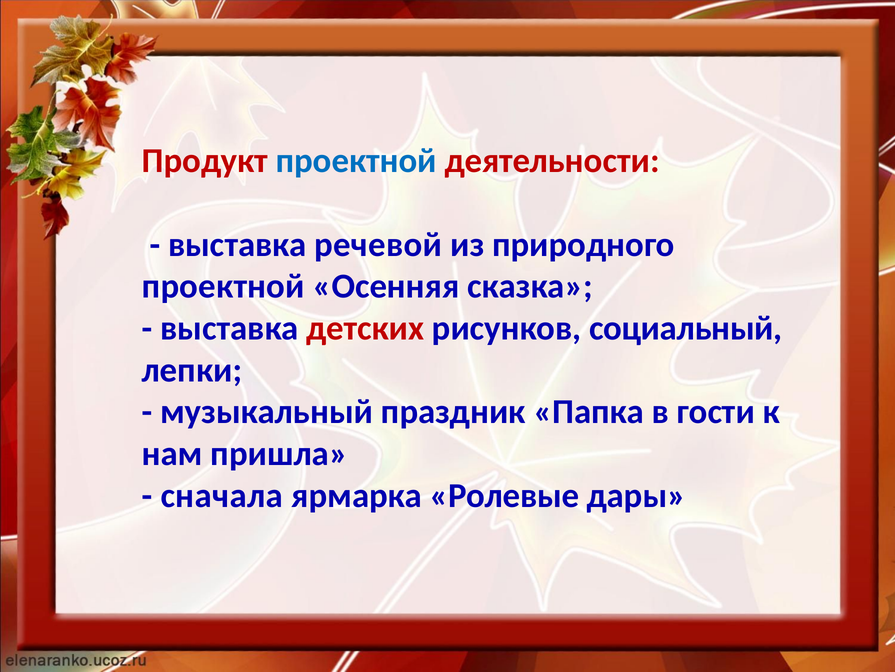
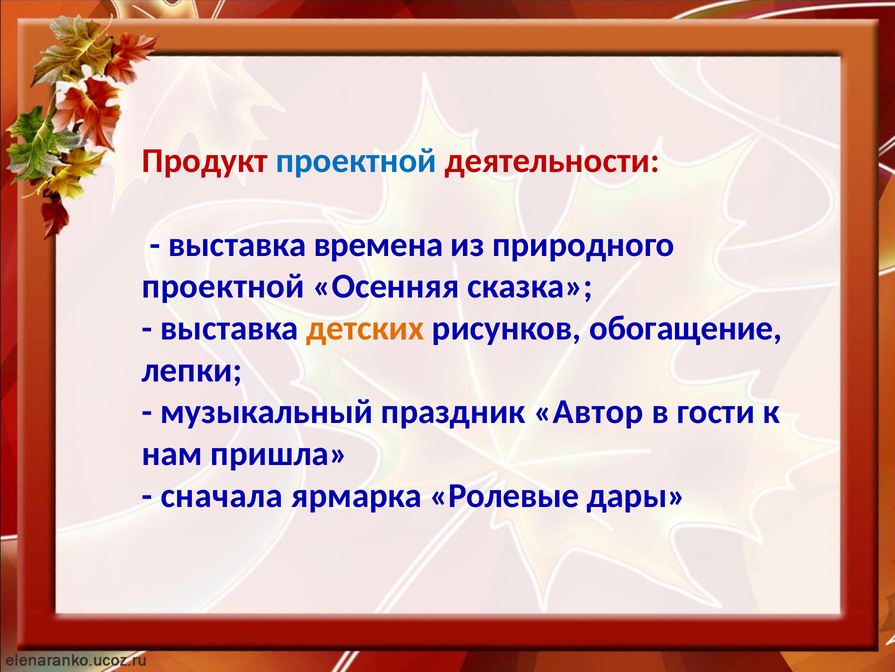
речевой: речевой -> времена (378, 244)
детских colour: red -> orange (365, 328)
социальный: социальный -> обогащение (686, 328)
Папка: Папка -> Автор (589, 411)
